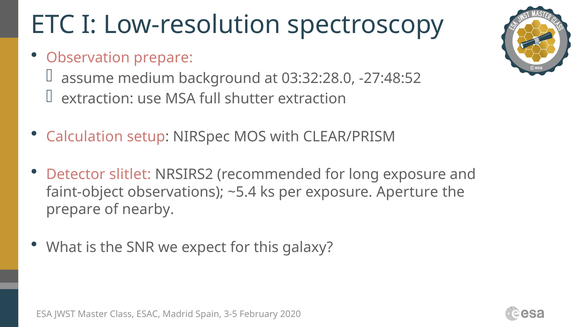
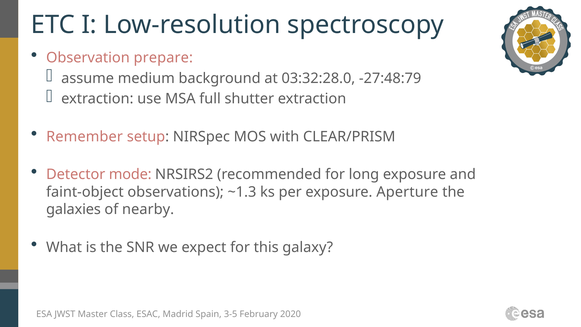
-27:48:52: -27:48:52 -> -27:48:79 (390, 78)
Calculation: Calculation -> Remember (85, 137)
slitlet: slitlet -> mode (130, 174)
~5.4: ~5.4 -> ~1.3 (242, 192)
prepare: prepare -> galaxies (73, 209)
